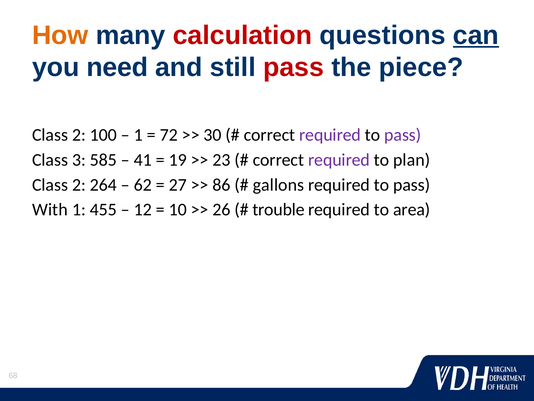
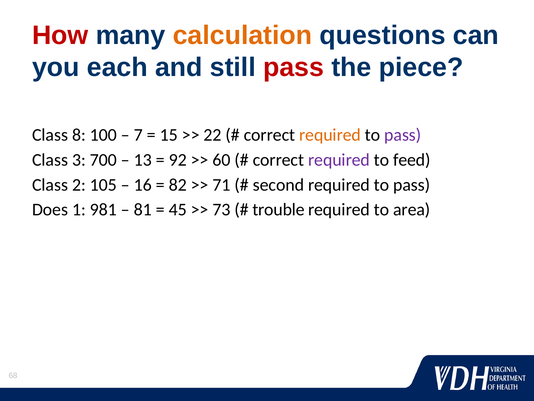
How colour: orange -> red (60, 35)
calculation colour: red -> orange (242, 35)
can underline: present -> none (476, 35)
need: need -> each (117, 67)
2: 2 -> 8 (79, 135)
1: 1 -> 7 (138, 135)
72: 72 -> 15 (169, 135)
30: 30 -> 22 (213, 135)
required colour: purple -> orange (330, 135)
585: 585 -> 700 (103, 160)
41: 41 -> 13 (143, 160)
19: 19 -> 92 (178, 160)
23: 23 -> 60 (222, 160)
plan: plan -> feed (412, 160)
264: 264 -> 105 (103, 185)
62: 62 -> 16 (143, 185)
27: 27 -> 82 (178, 185)
86: 86 -> 71 (222, 185)
gallons: gallons -> second (278, 185)
With: With -> Does (50, 209)
455: 455 -> 981 (103, 209)
12: 12 -> 81 (143, 209)
10: 10 -> 45 (178, 209)
26: 26 -> 73 (222, 209)
